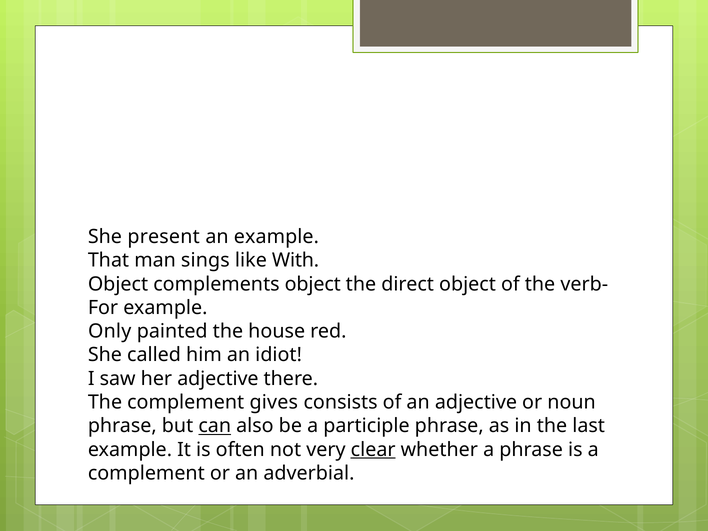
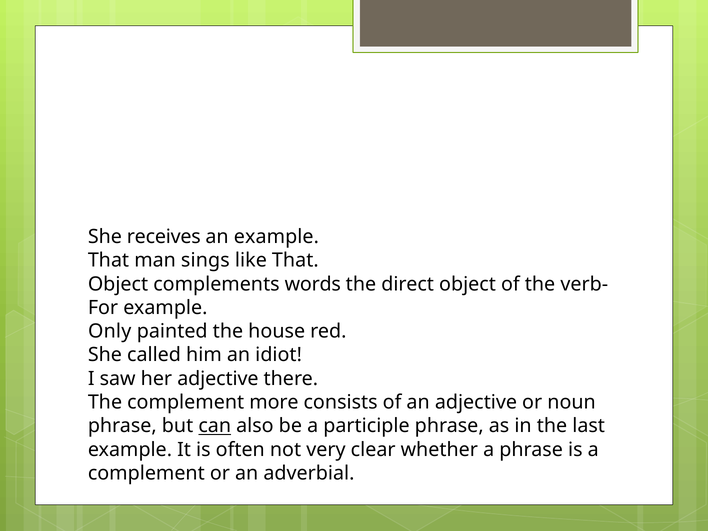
present: present -> receives (164, 237)
like With: With -> That (295, 260)
complements object: object -> words (313, 284)
gives: gives -> more (274, 402)
clear underline: present -> none (373, 450)
